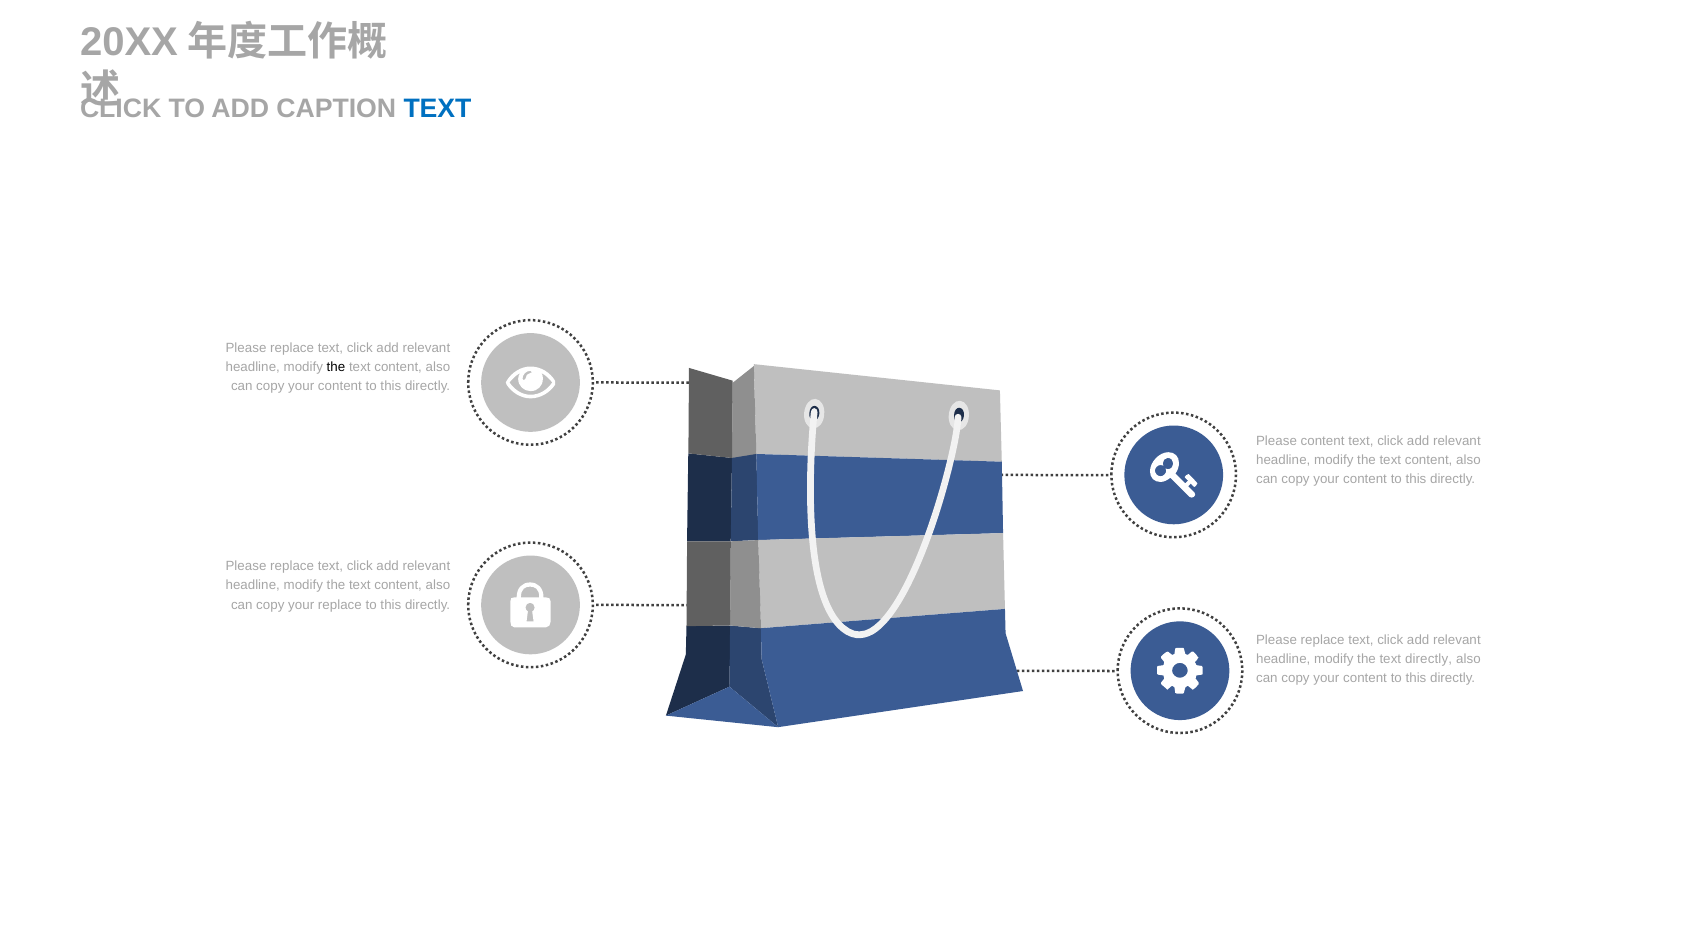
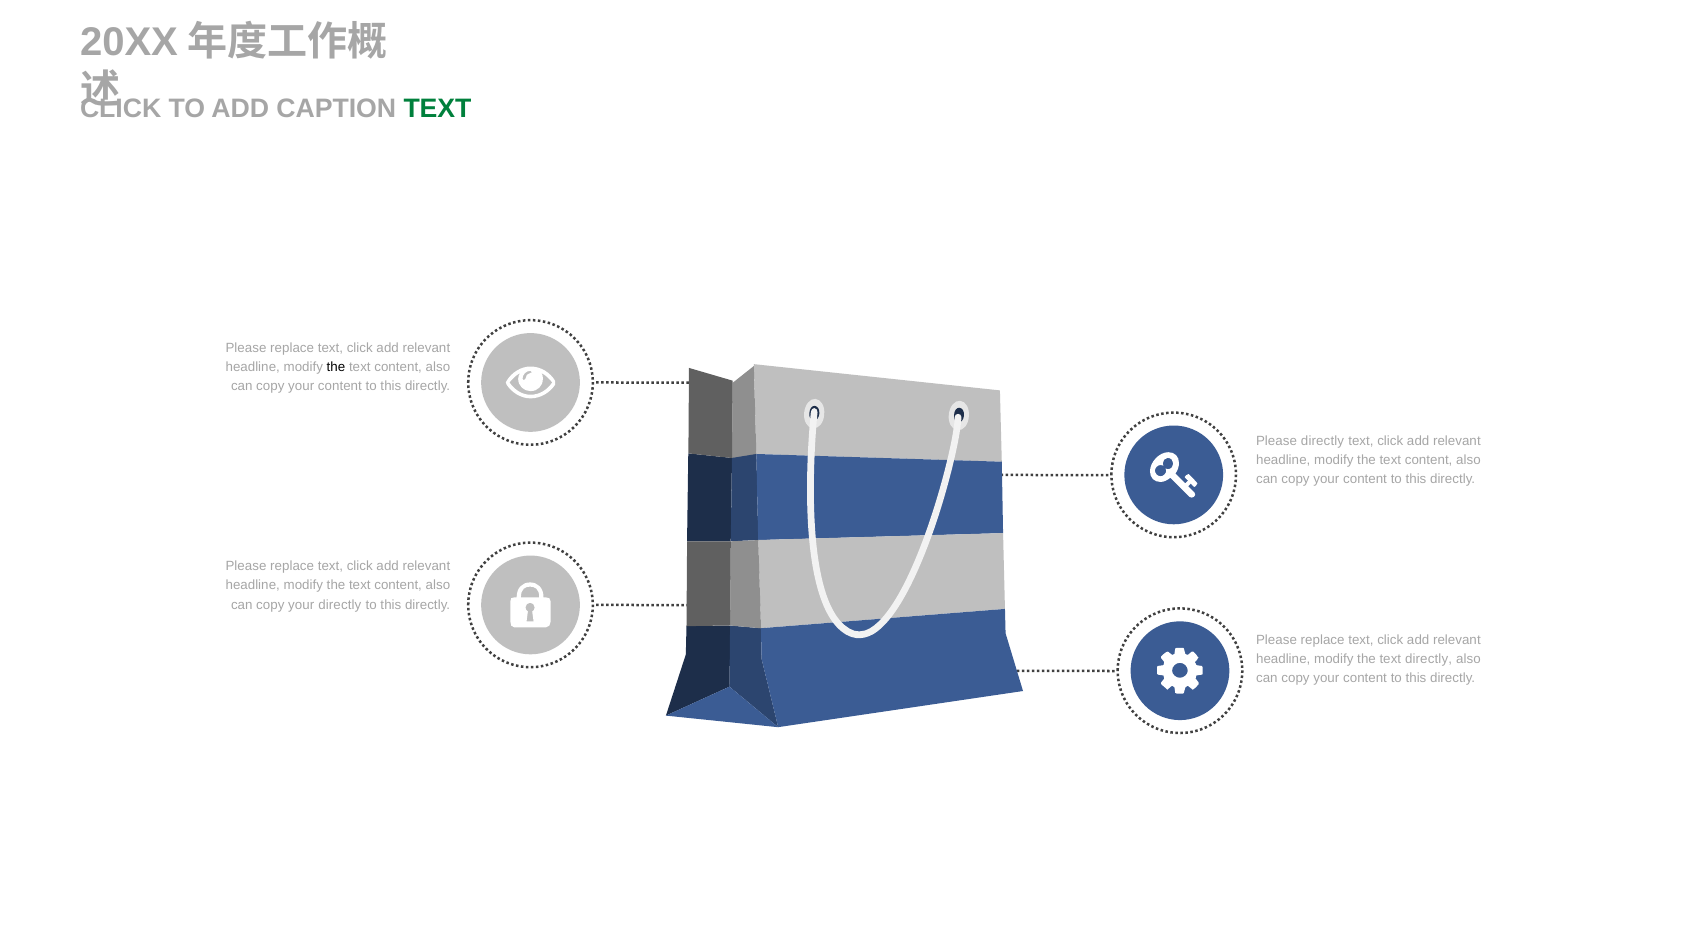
TEXT colour: blue -> green (437, 108)
Please content: content -> directly (1323, 441)
your replace: replace -> directly (340, 605)
